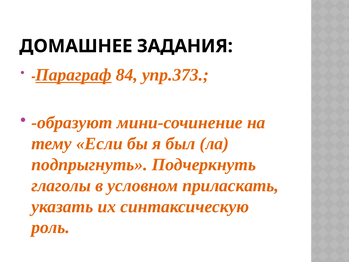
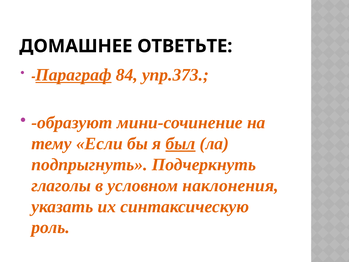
ЗАДАНИЯ: ЗАДАНИЯ -> ОТВЕТЬТЕ (185, 46)
был underline: none -> present (180, 143)
приласкать: приласкать -> наклонения (230, 185)
